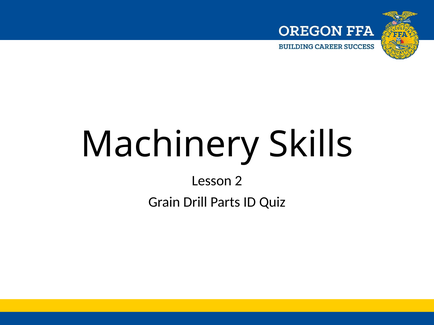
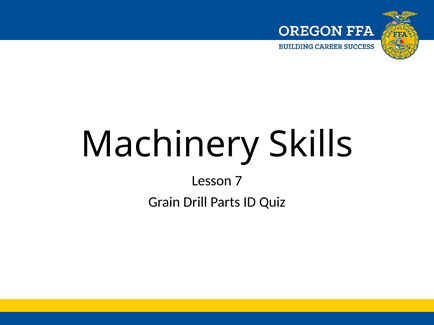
2: 2 -> 7 (238, 181)
